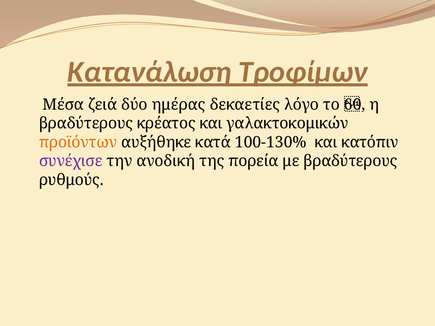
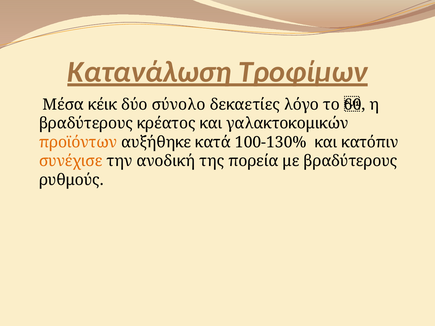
ζειά: ζειά -> κέικ (103, 105)
ημέρας: ημέρας -> σύνολο (179, 105)
συνέχισε colour: purple -> orange (71, 161)
